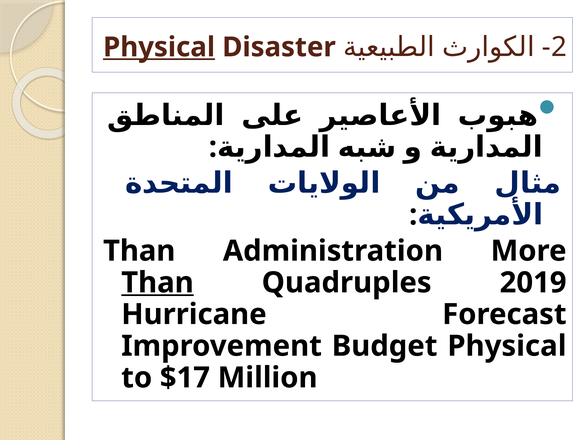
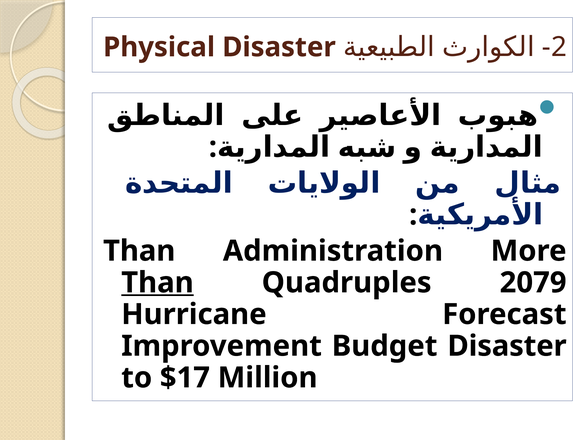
Physical underline: present -> none (159, 47)
2019: 2019 -> 2079 (533, 282)
Budget Physical: Physical -> Disaster (507, 346)
